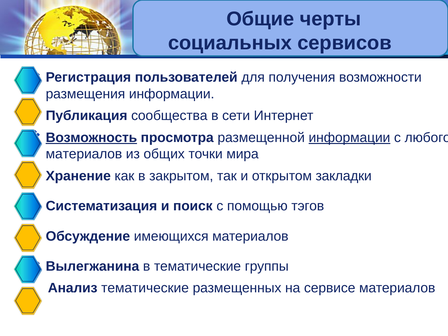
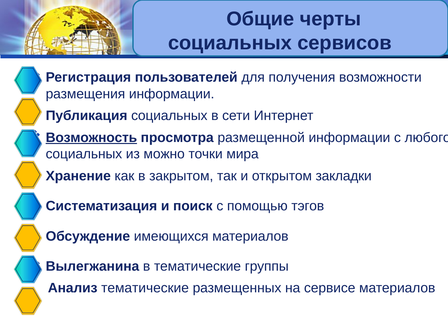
Публикация сообщества: сообщества -> социальных (169, 116)
информации underline: present -> none (349, 138)
материалов: материалов -> социальных (84, 154)
общих: общих -> можно (164, 154)
